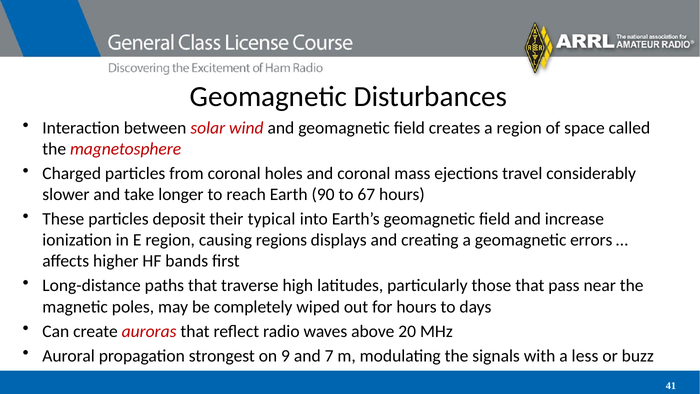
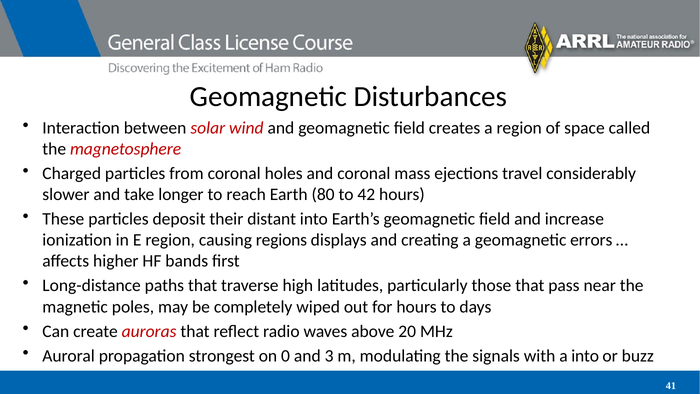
90: 90 -> 80 (323, 195)
67: 67 -> 42 (366, 195)
typical: typical -> distant (272, 219)
9: 9 -> 0 (286, 356)
7: 7 -> 3 (329, 356)
a less: less -> into (585, 356)
